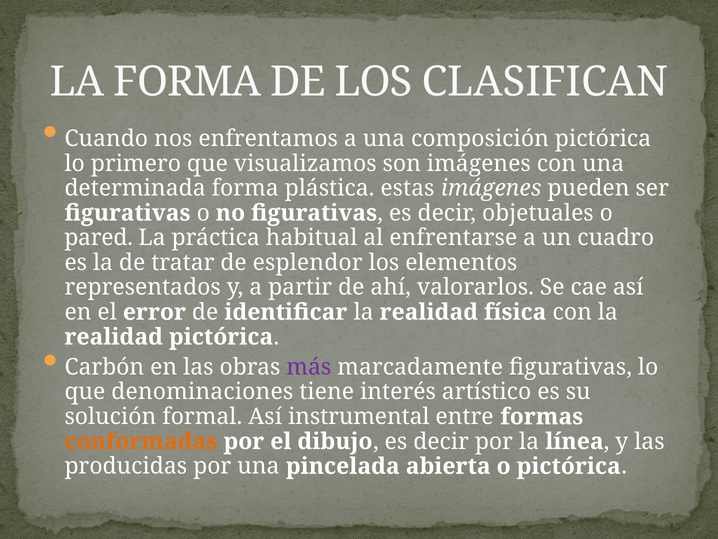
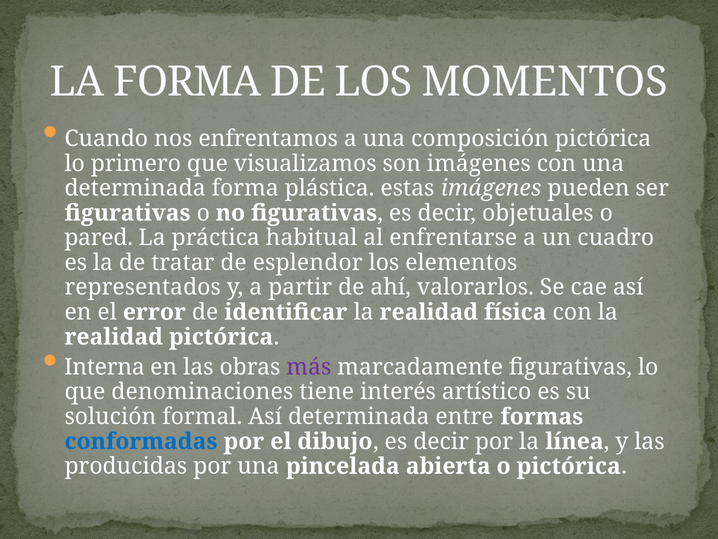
CLASIFICAN: CLASIFICAN -> MOMENTOS (545, 82)
Carbón: Carbón -> Interna (104, 367)
Así instrumental: instrumental -> determinada (359, 416)
conformadas colour: orange -> blue (141, 441)
